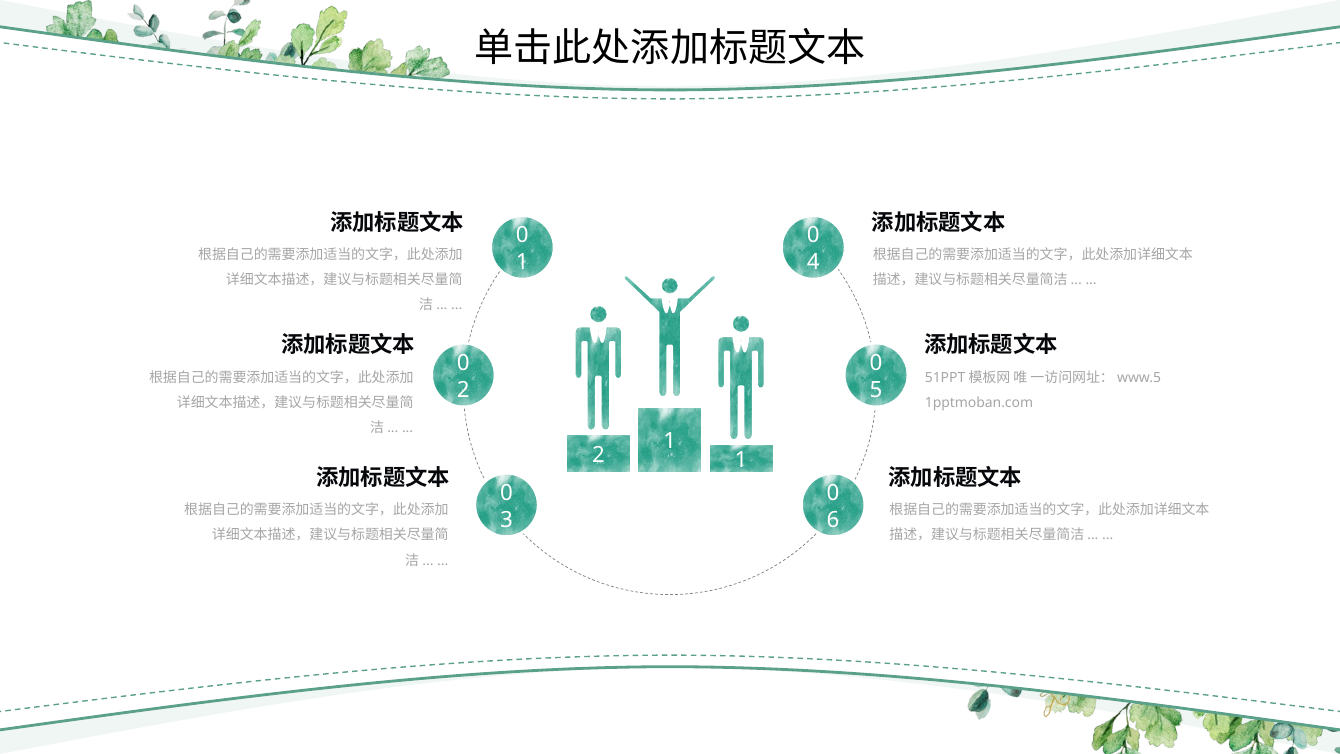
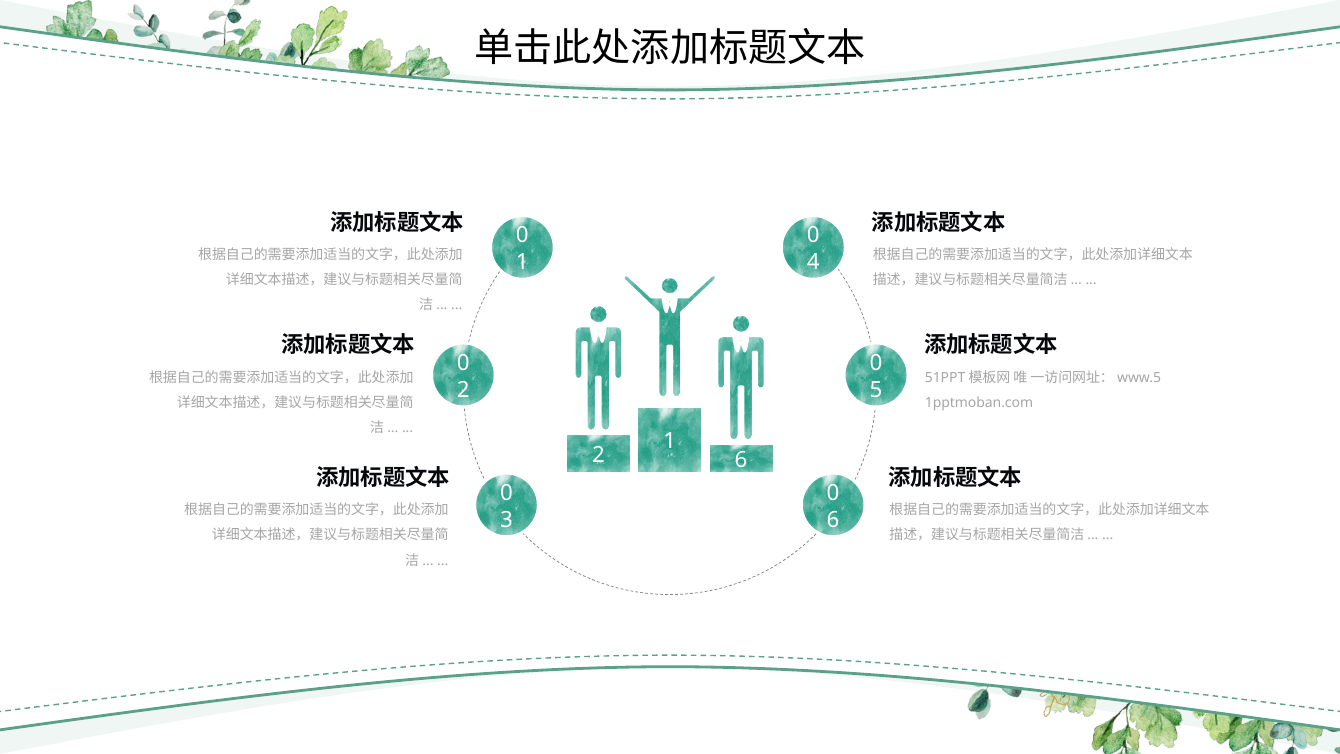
2 1: 1 -> 6 (741, 460)
